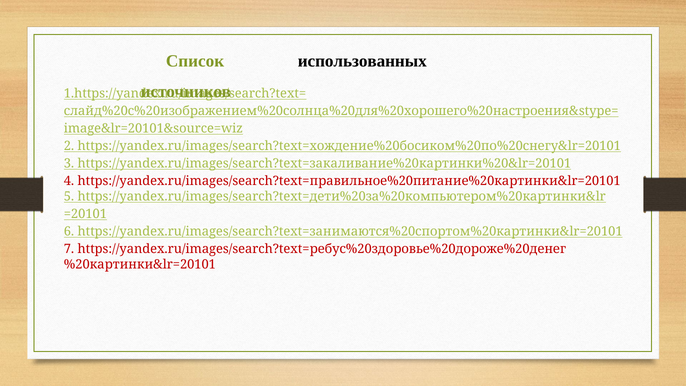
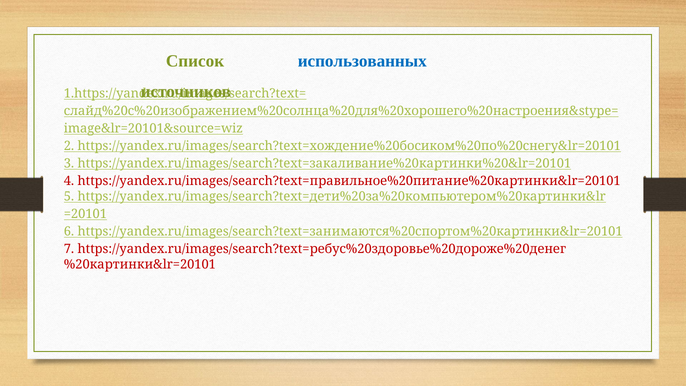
использованных colour: black -> blue (362, 61)
